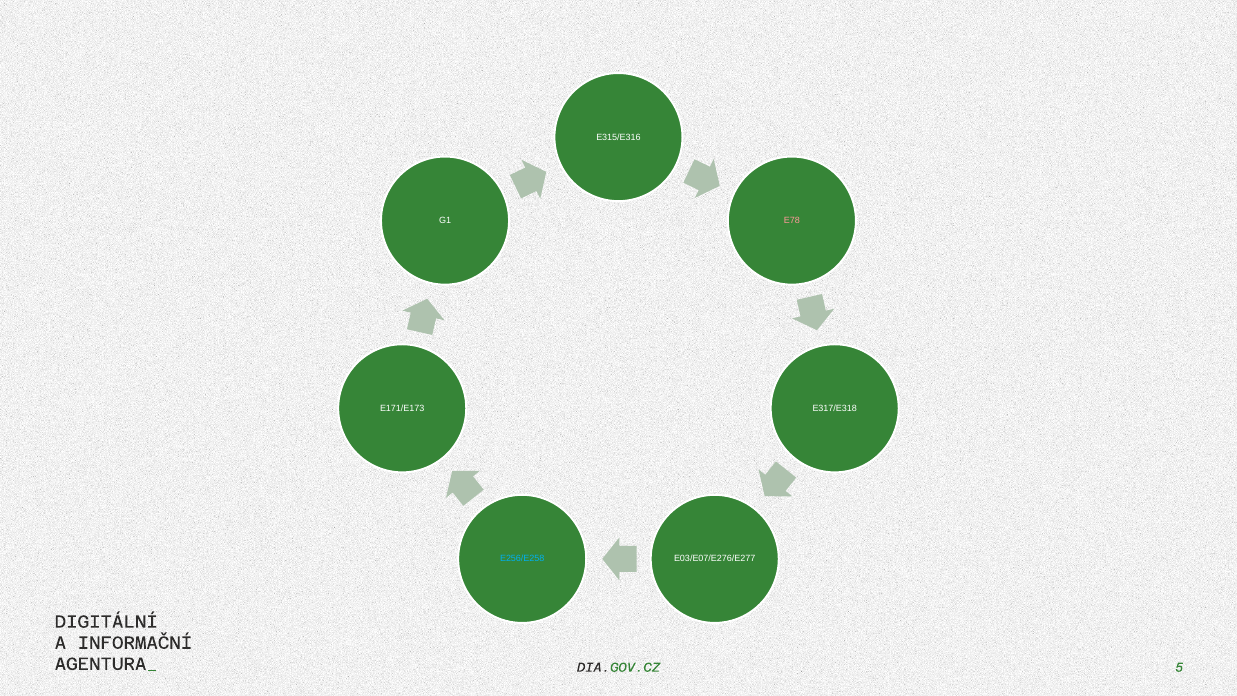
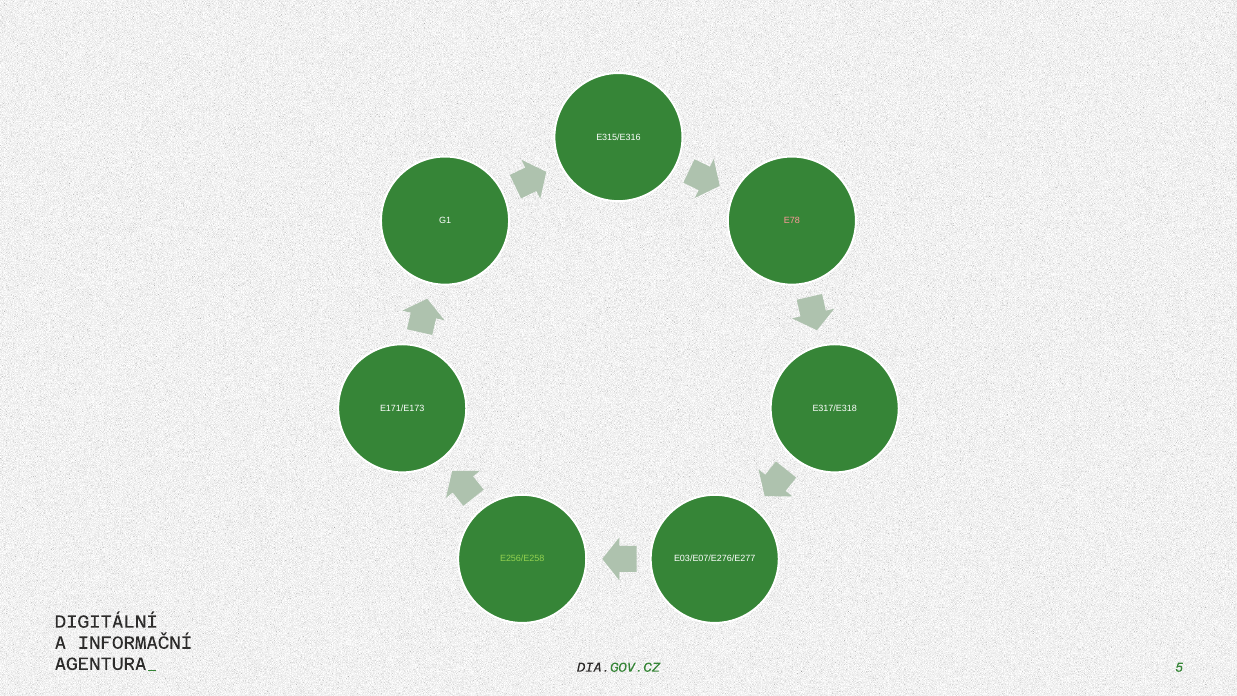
E256/E258 colour: light blue -> light green (522, 559)
